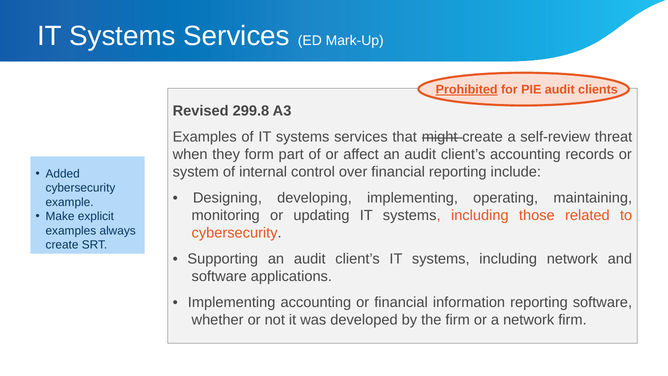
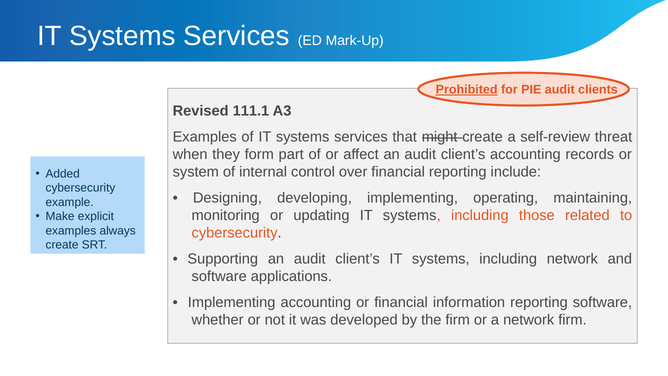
299.8: 299.8 -> 111.1 (251, 111)
